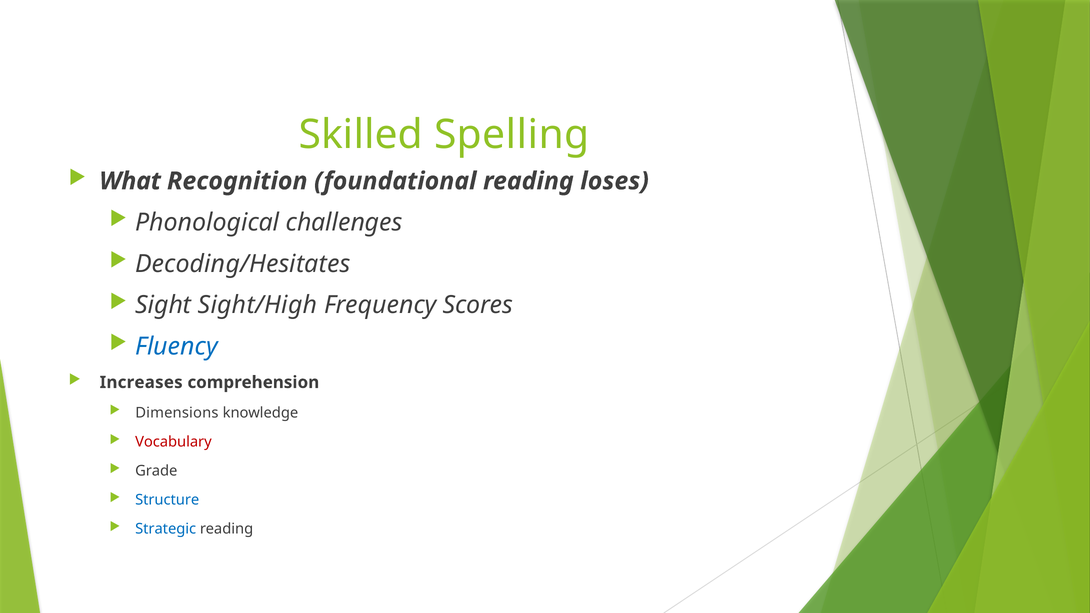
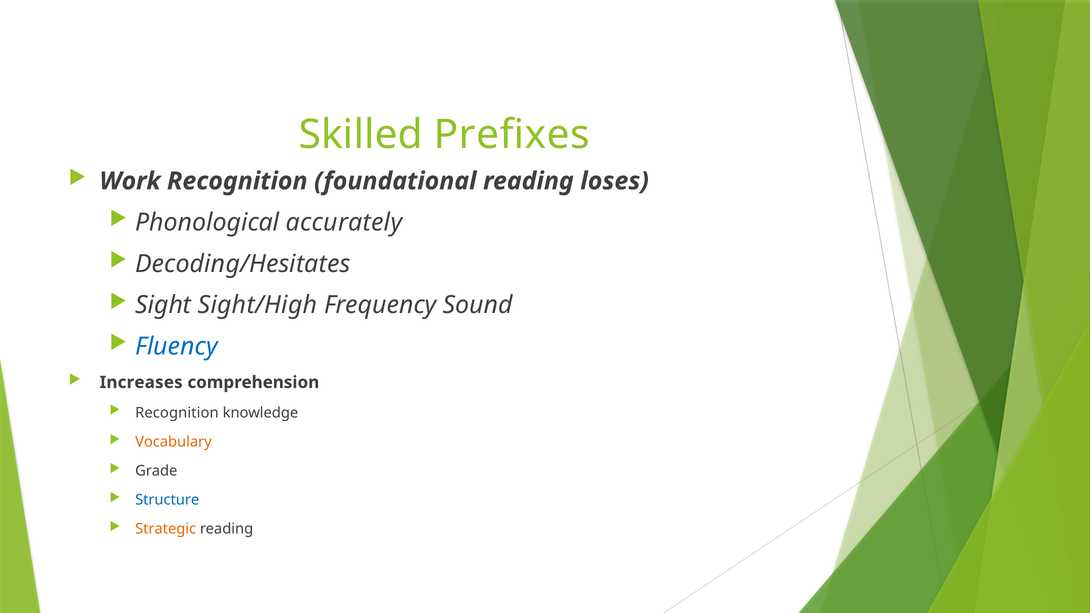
Spelling: Spelling -> Prefixes (512, 135)
What: What -> Work (130, 181)
challenges: challenges -> accurately (344, 222)
Scores: Scores -> Sound (478, 305)
Dimensions: Dimensions -> Recognition (177, 413)
Vocabulary colour: red -> orange (173, 442)
Strategic colour: blue -> orange (166, 529)
